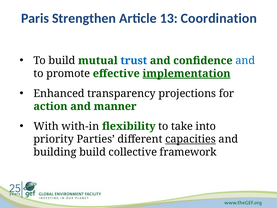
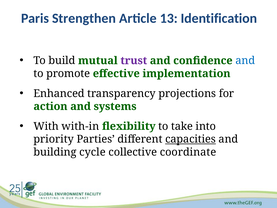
Coordination: Coordination -> Identification (219, 18)
trust colour: blue -> purple (134, 61)
implementation underline: present -> none (187, 73)
manner: manner -> systems (115, 106)
building build: build -> cycle (92, 152)
framework: framework -> coordinate (188, 152)
